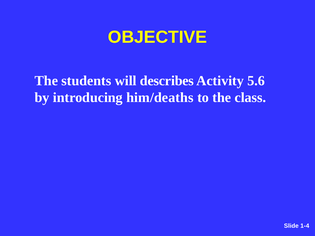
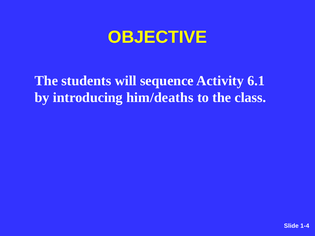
describes: describes -> sequence (167, 81)
5.6: 5.6 -> 6.1 (256, 81)
